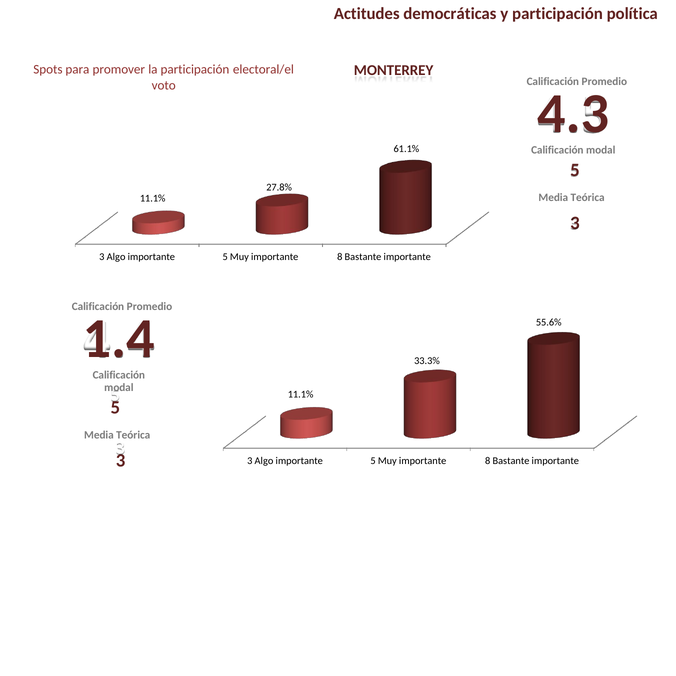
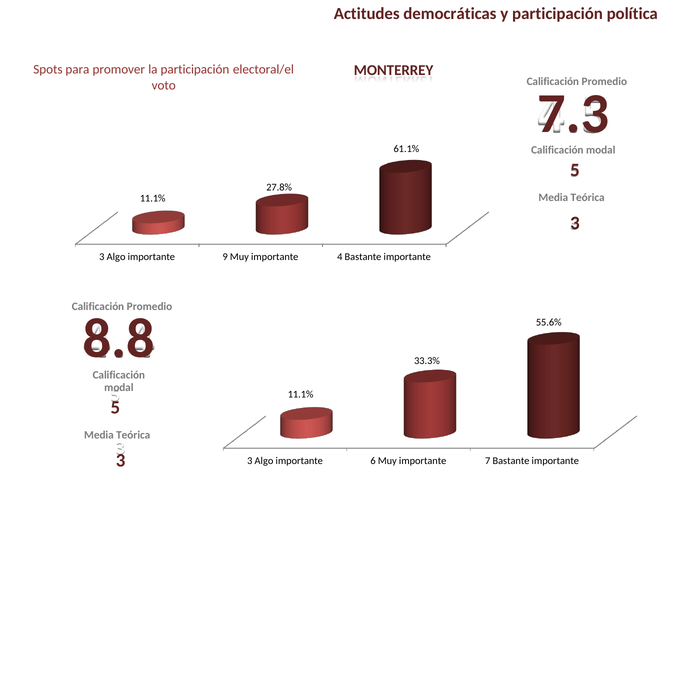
4.3: 4.3 -> 7.3 (573, 114)
5: 5 -> 9 (225, 257)
8: 8 -> 4 (340, 257)
1.4: 1.4 -> 8.8 (119, 339)
5: 5 -> 6 (373, 461)
8: 8 -> 7 (488, 461)
